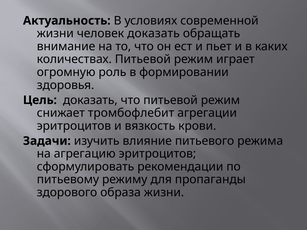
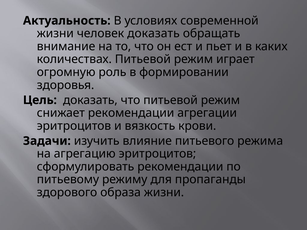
снижает тромбофлебит: тромбофлебит -> рекомендации (131, 113)
